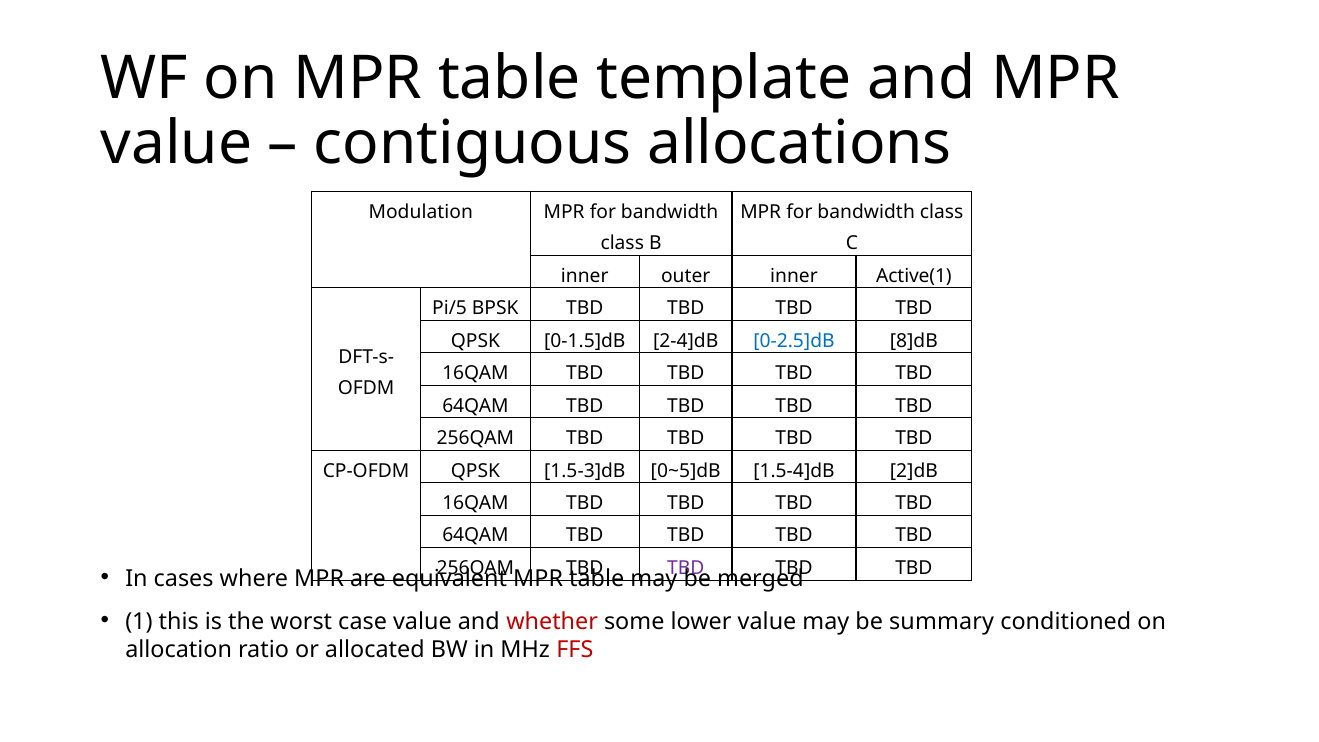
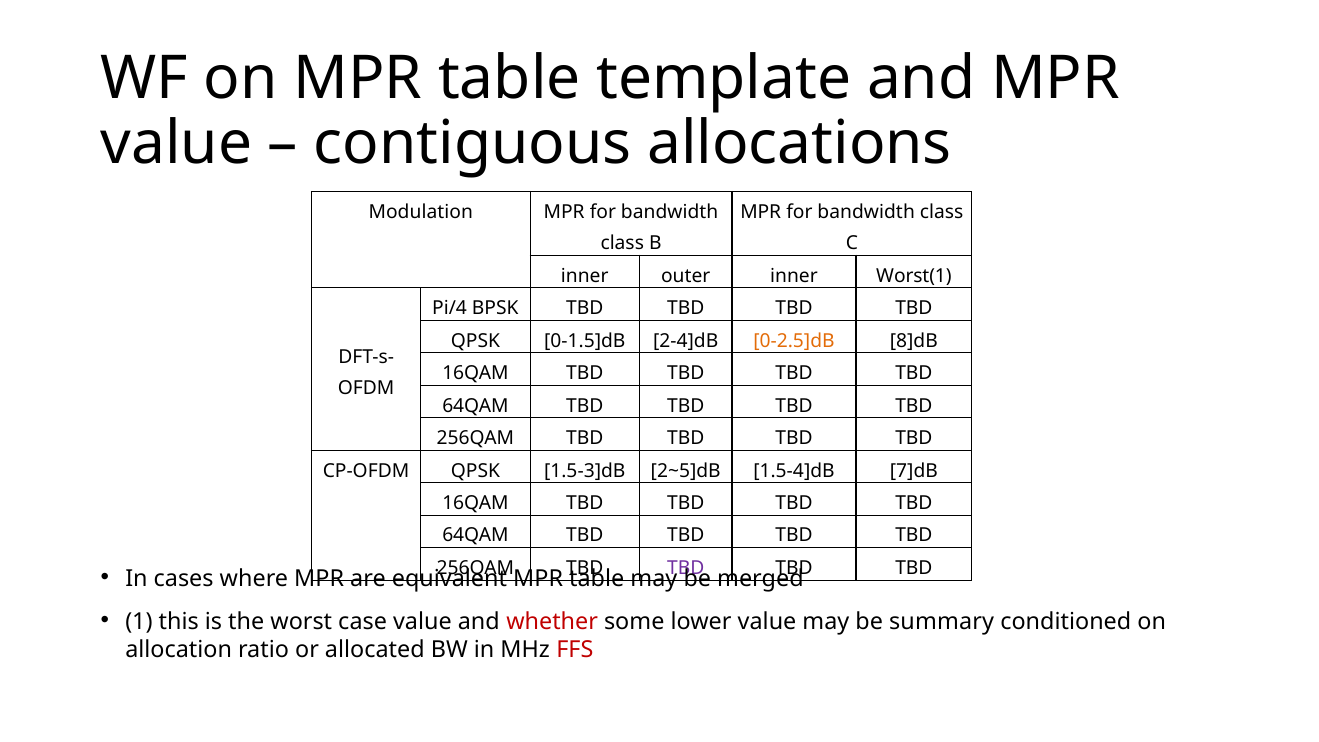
Active(1: Active(1 -> Worst(1 (914, 276)
Pi/5: Pi/5 -> Pi/4 (450, 308)
0-2.5]dB colour: blue -> orange (794, 341)
0~5]dB: 0~5]dB -> 2~5]dB (686, 471)
2]dB: 2]dB -> 7]dB (914, 471)
